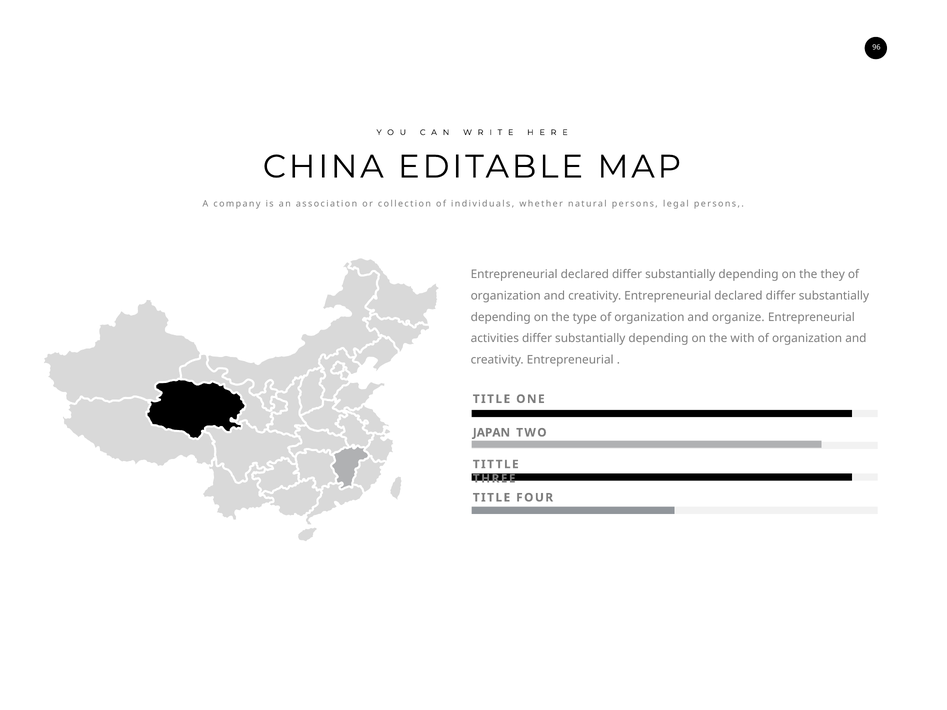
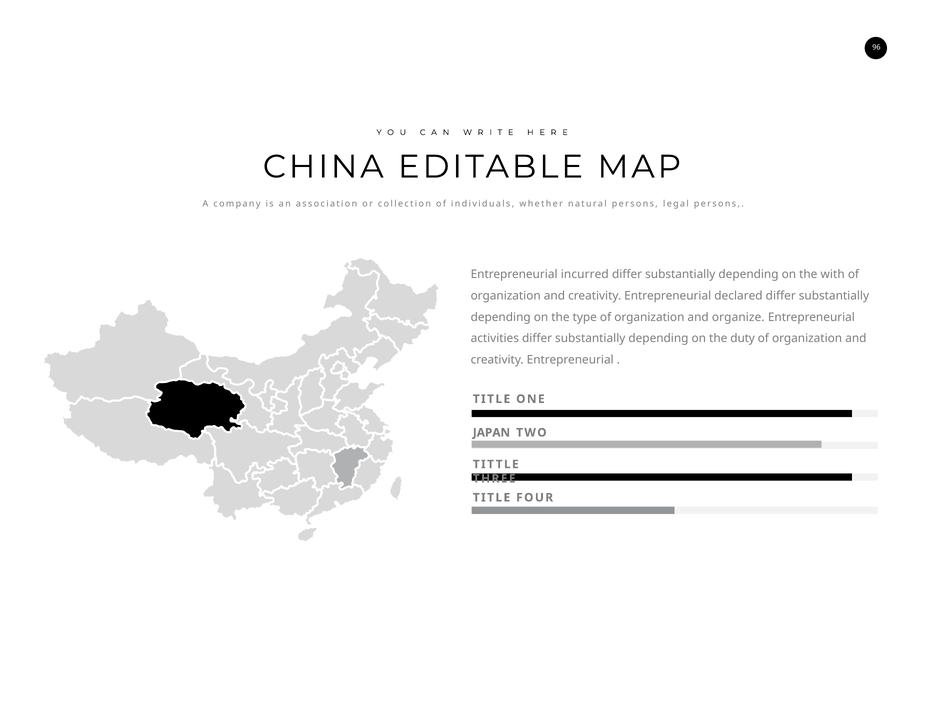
declared: declared -> incurred (585, 275)
they: they -> with (833, 275)
with: with -> duty (743, 339)
